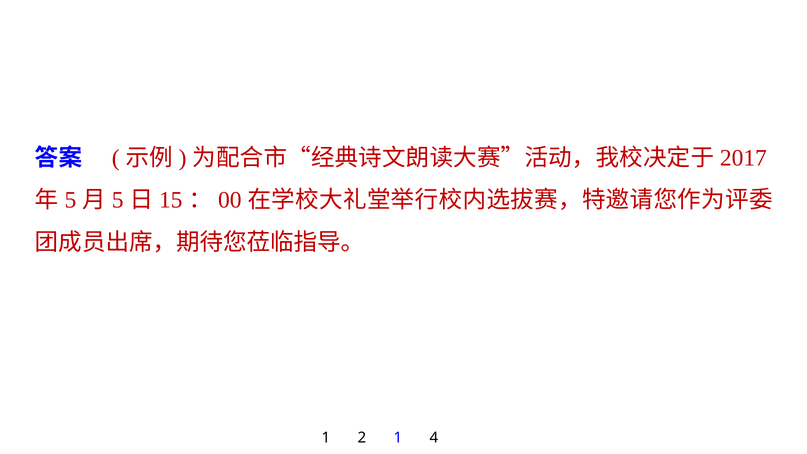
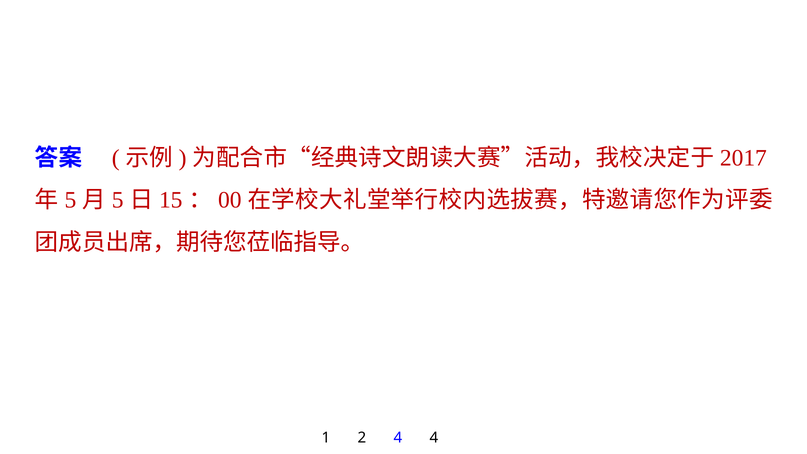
2 1: 1 -> 4 (398, 438)
